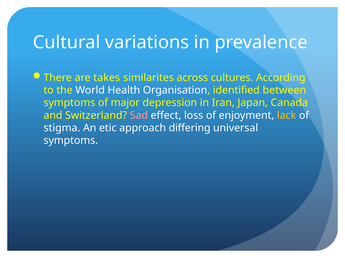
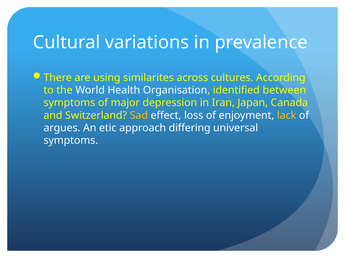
takes: takes -> using (107, 78)
Sad colour: pink -> yellow (139, 116)
stigma: stigma -> argues (62, 128)
